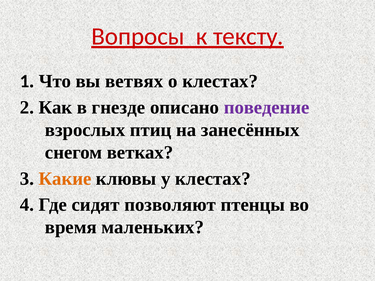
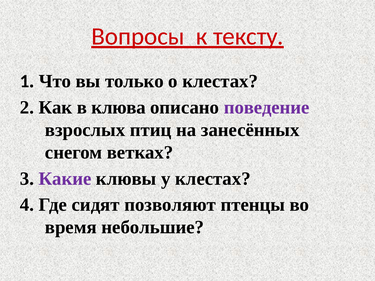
ветвях: ветвях -> только (134, 81)
гнезде: гнезде -> клюва (119, 107)
Какие colour: orange -> purple (65, 179)
маленьких: маленьких -> небольшие (153, 227)
